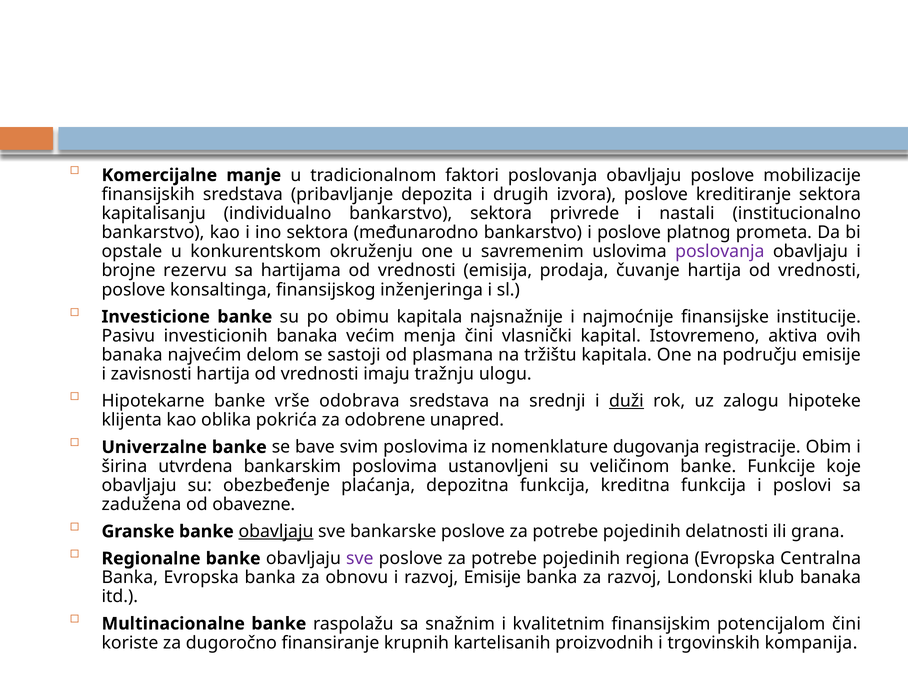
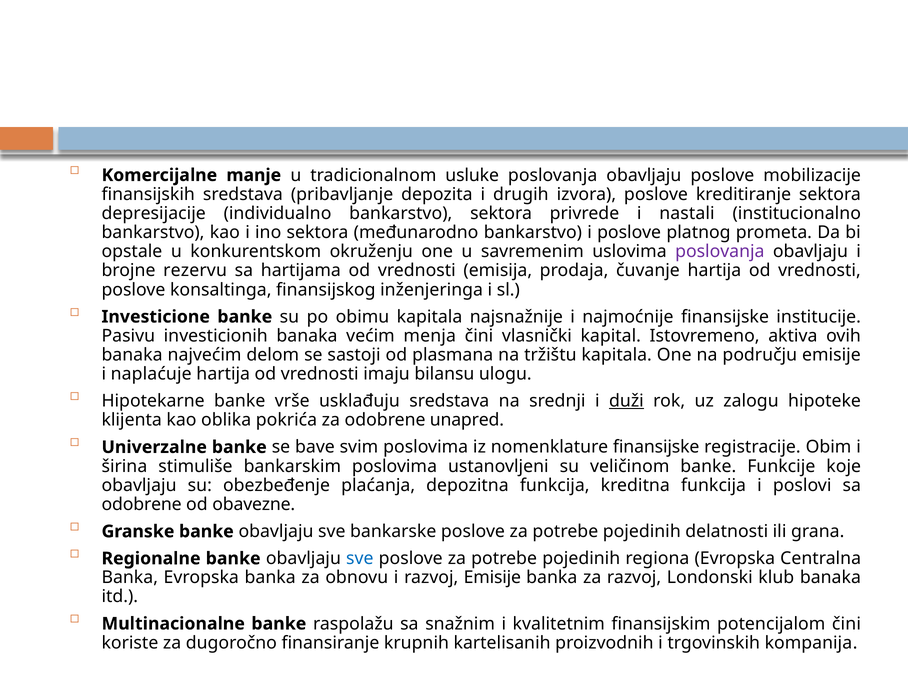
faktori: faktori -> usluke (472, 175)
kapitalisanju: kapitalisanju -> depresijacije (154, 213)
zavisnosti: zavisnosti -> naplaćuje (151, 374)
tražnju: tražnju -> bilansu (444, 374)
odobrava: odobrava -> usklađuju (359, 401)
nomenklature dugovanja: dugovanja -> finansijske (656, 447)
utvrdena: utvrdena -> stimuliše (195, 466)
zadužena: zadužena -> odobrene (142, 504)
obavljaju underline: present -> none (276, 531)
sve colour: purple -> blue (360, 558)
